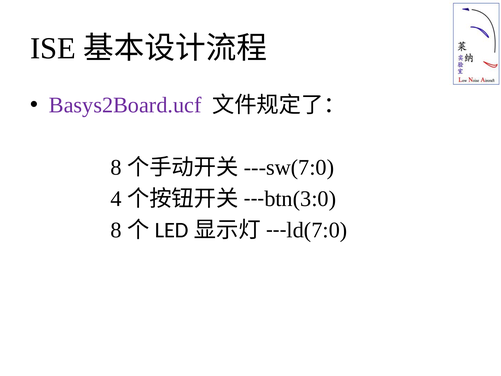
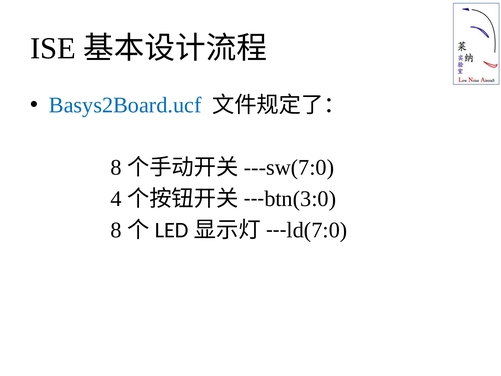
Basys2Board.ucf colour: purple -> blue (125, 105)
